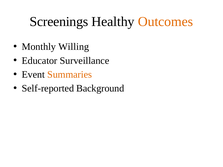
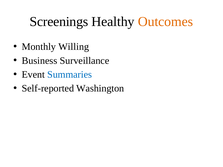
Educator: Educator -> Business (39, 61)
Summaries colour: orange -> blue (70, 75)
Background: Background -> Washington (100, 88)
